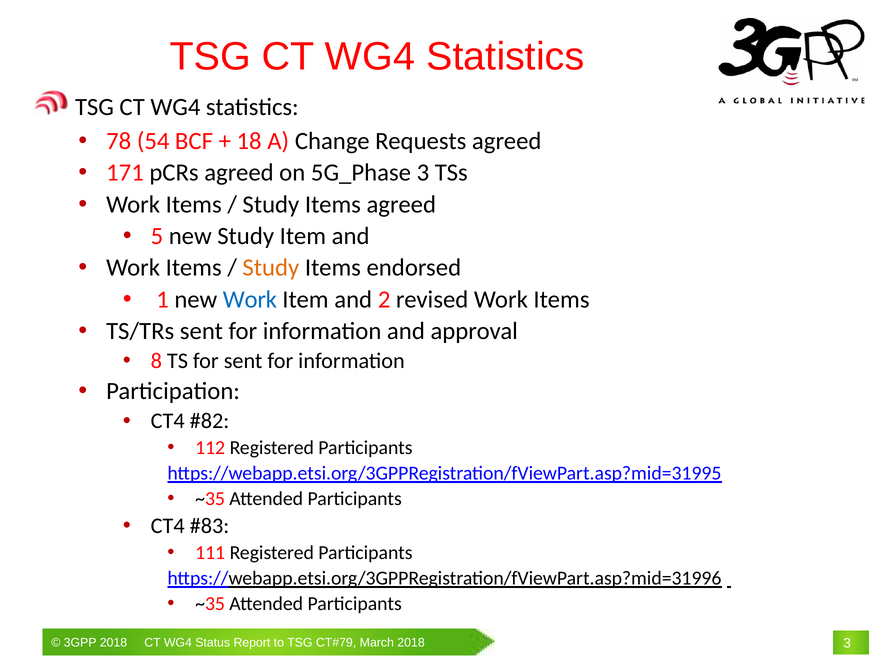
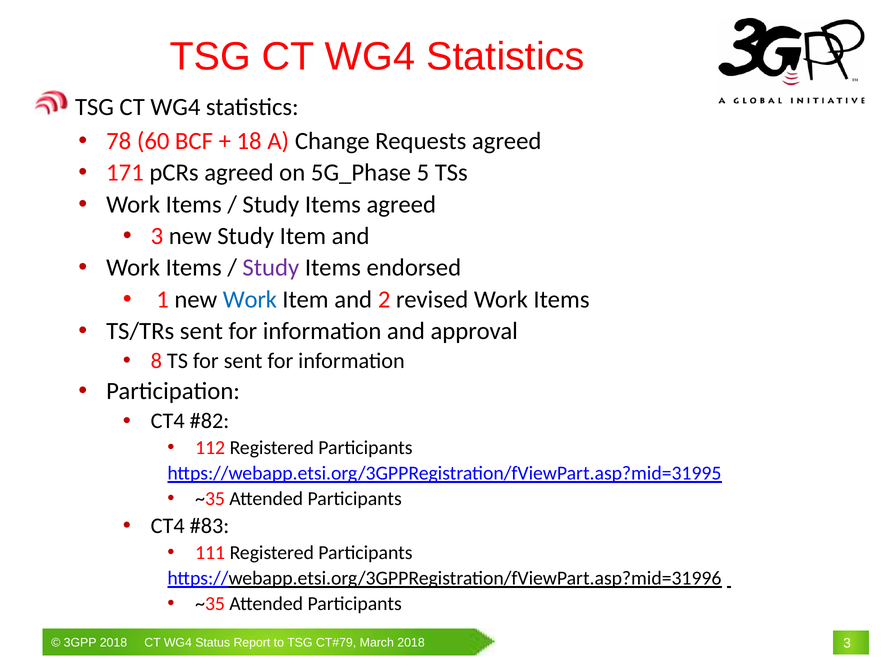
54: 54 -> 60 (153, 141)
5G_Phase 3: 3 -> 5 (423, 173)
5: 5 -> 3 (157, 236)
Study colour: orange -> purple (271, 267)
